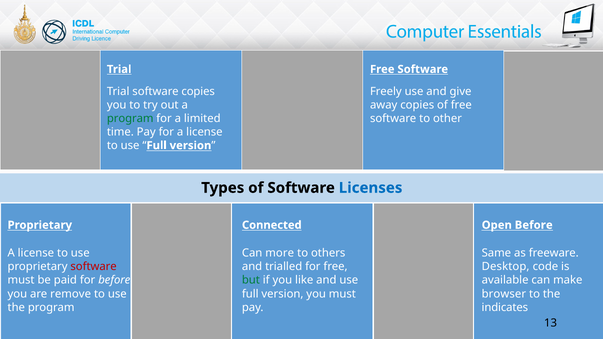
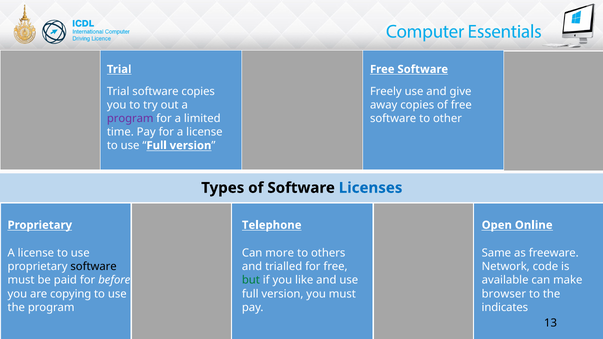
program colour: green -> purple (130, 118)
Connected: Connected -> Telephone (272, 225)
Open Before: Before -> Online (534, 225)
software colour: red -> black (94, 267)
Desktop: Desktop -> Network (506, 267)
remove: remove -> copying (71, 294)
